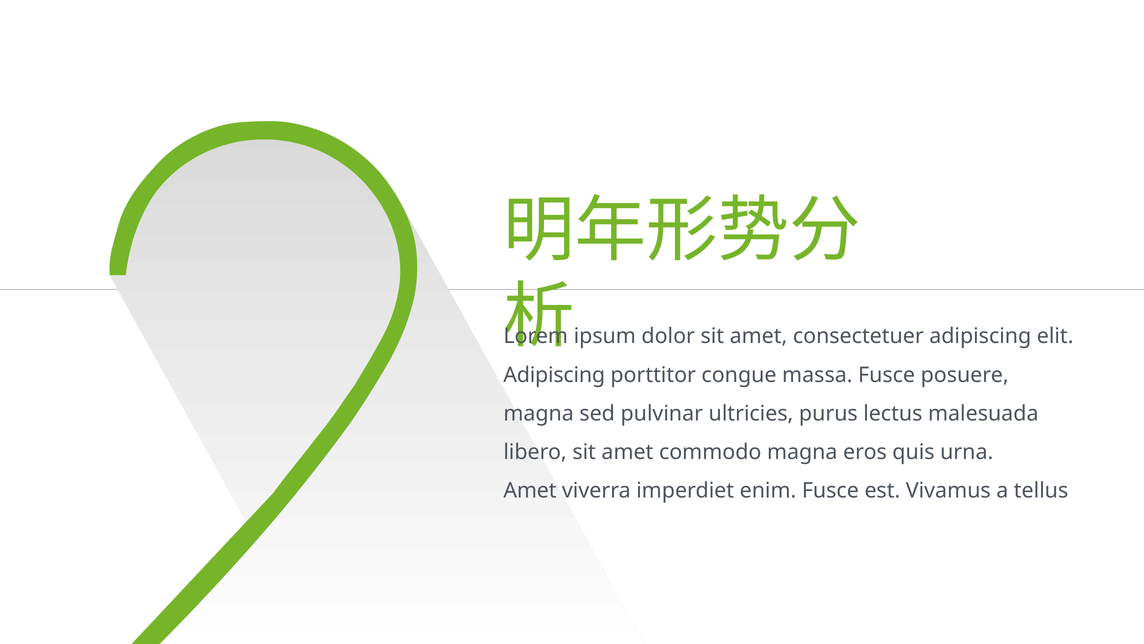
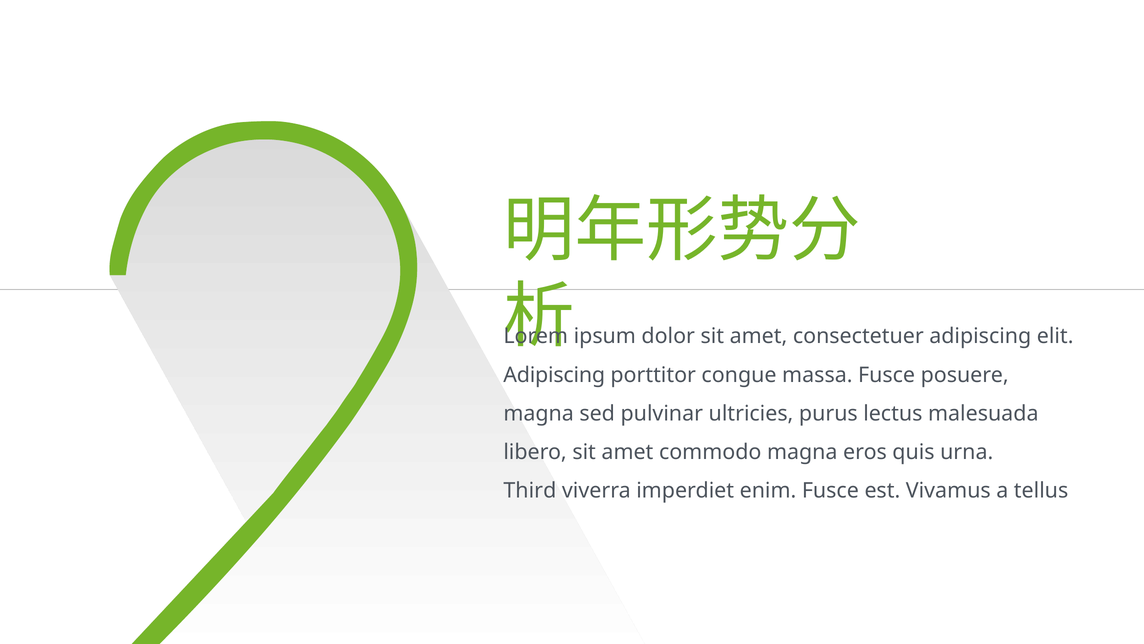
Amet: Amet -> Third (530, 491)
